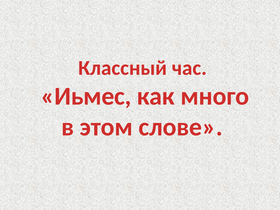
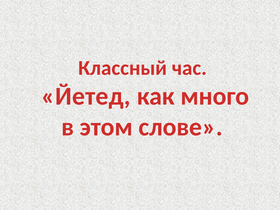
Иьмес: Иьмес -> Йетед (86, 96)
